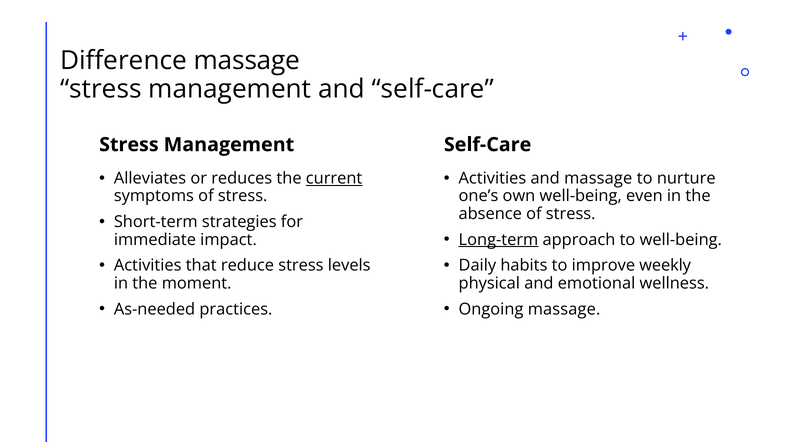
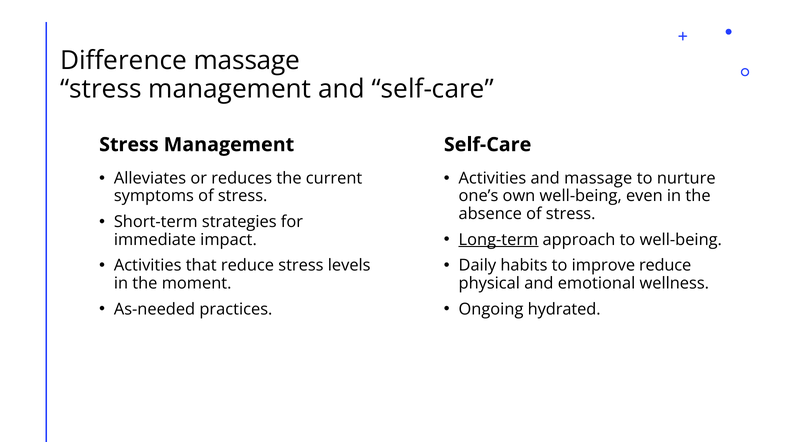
current underline: present -> none (334, 179)
improve weekly: weekly -> reduce (665, 266)
Ongoing massage: massage -> hydrated (564, 310)
